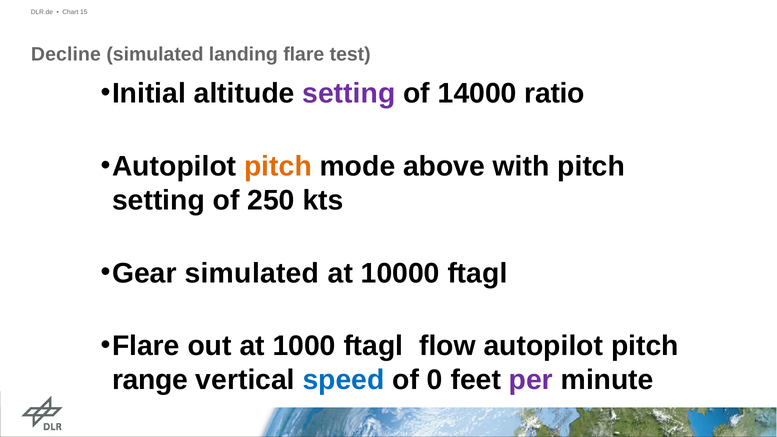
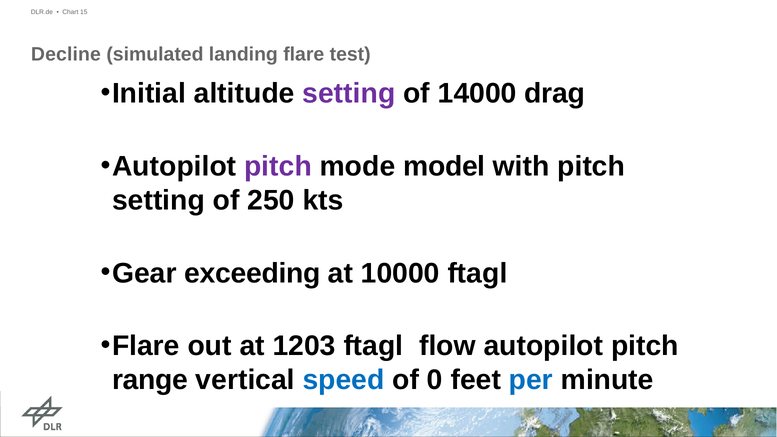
ratio: ratio -> drag (555, 94)
pitch colour: orange -> purple (278, 166)
above: above -> model (444, 166)
Gear simulated: simulated -> exceeding (252, 273)
1000: 1000 -> 1203 (304, 346)
per colour: purple -> blue (531, 380)
